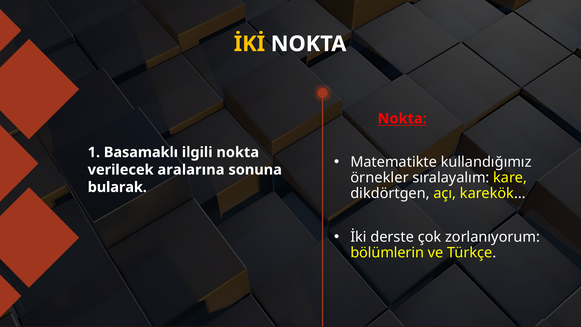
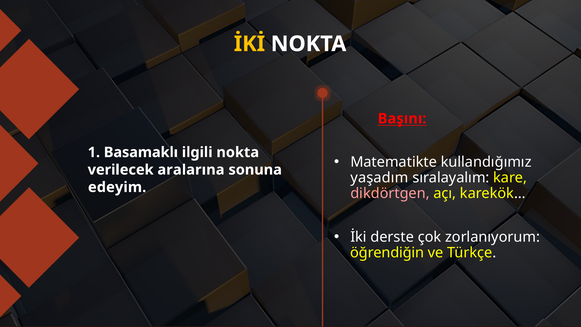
Nokta: Nokta -> Başını (402, 119)
örnekler: örnekler -> yaşadım (379, 178)
bularak: bularak -> edeyim (117, 187)
dikdörtgen colour: white -> pink (390, 193)
bölümlerin: bölümlerin -> öğrendiğin (387, 253)
